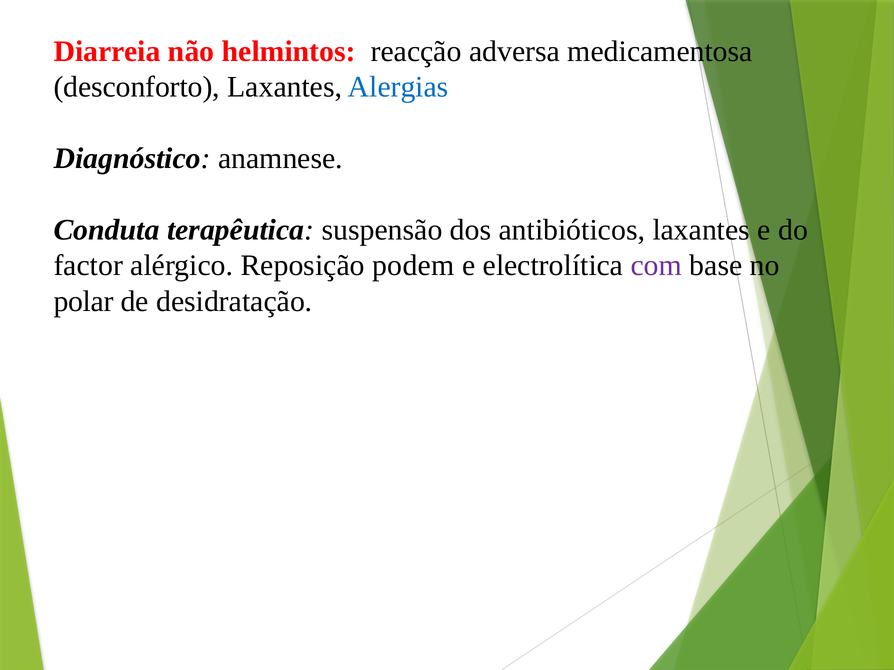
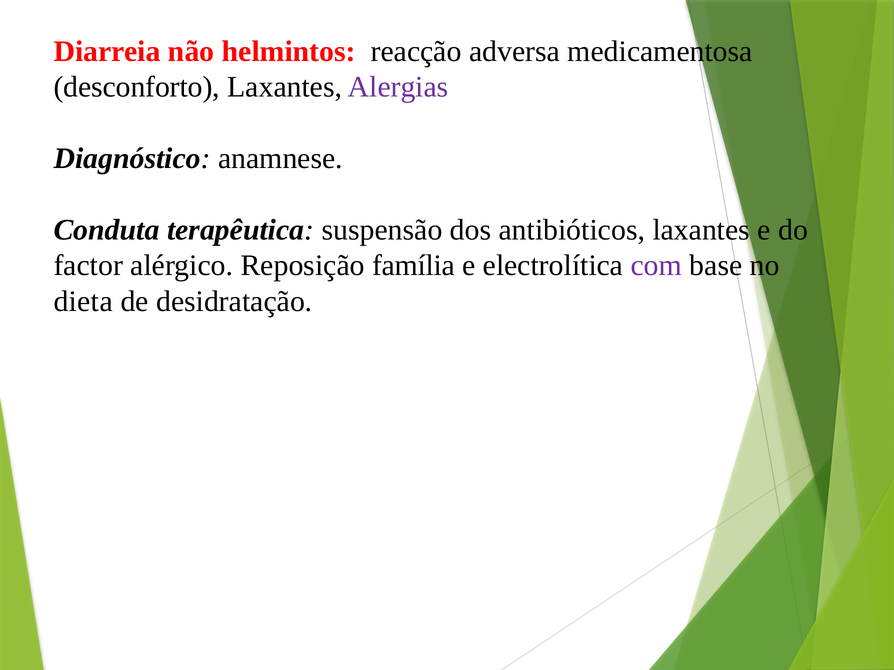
Alergias colour: blue -> purple (398, 87)
podem: podem -> família (414, 266)
polar: polar -> dieta (83, 302)
